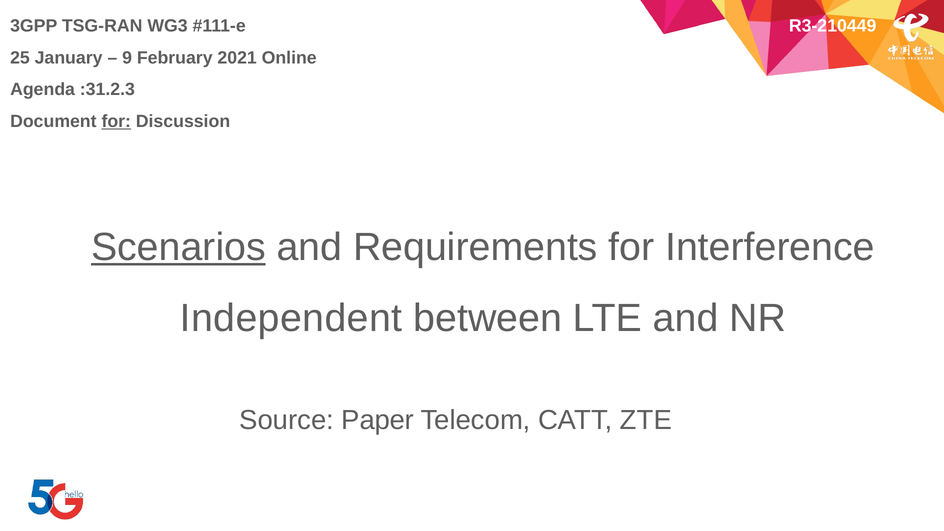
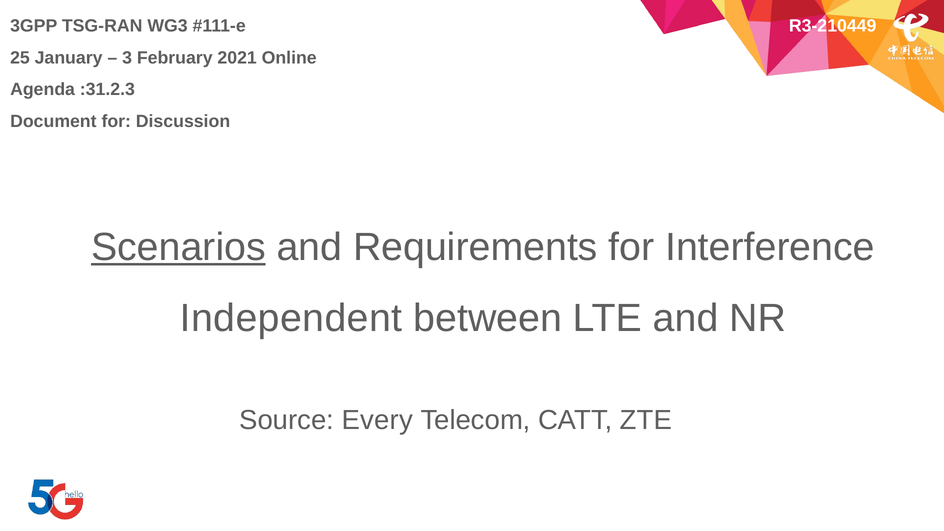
9: 9 -> 3 (127, 58)
for underline: present -> none (116, 122)
Paper: Paper -> Every (377, 420)
